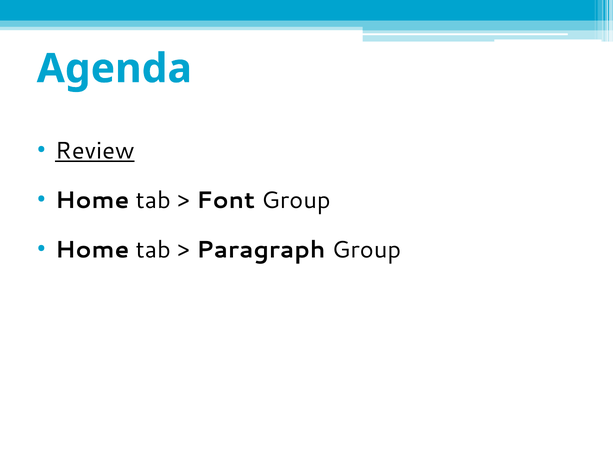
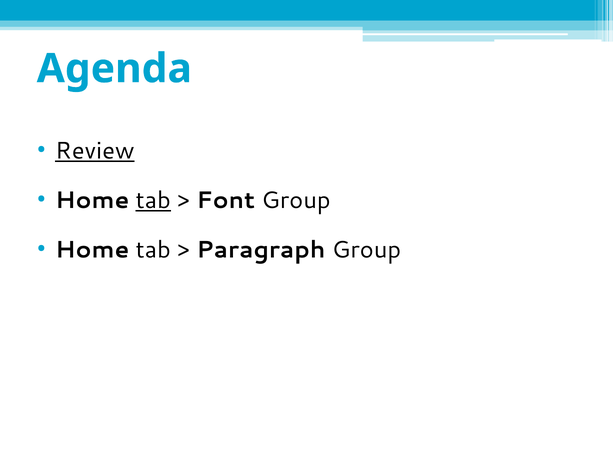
tab underline: none -> present (153, 200)
